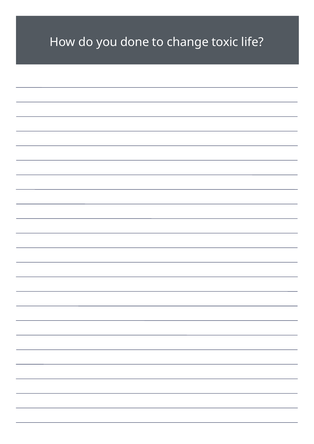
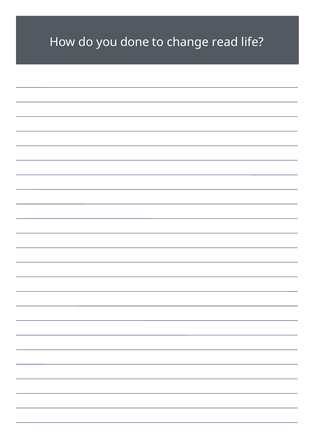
toxic: toxic -> read (225, 42)
